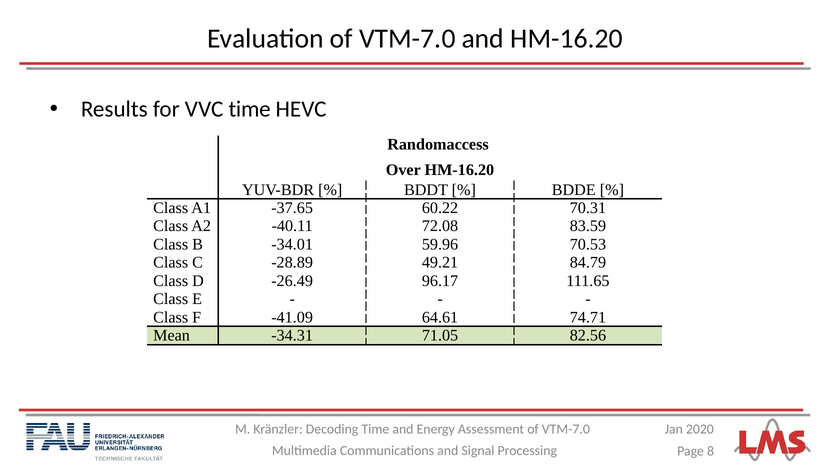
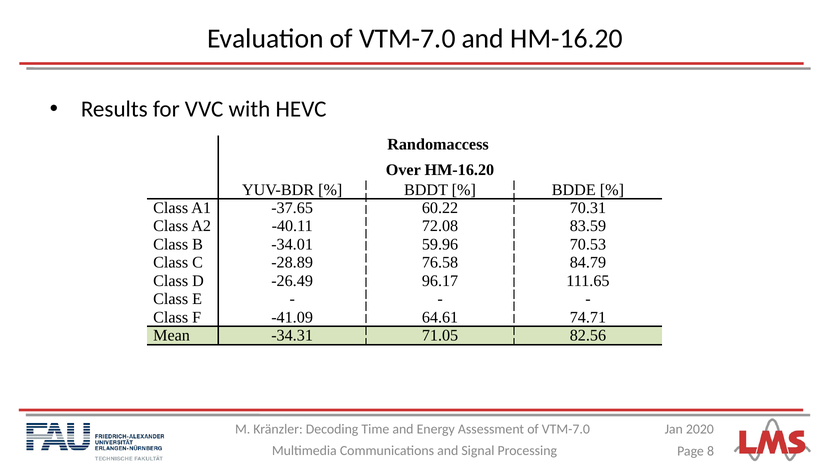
VVC time: time -> with (249, 109)
49.21: 49.21 -> 76.58 (440, 262)
